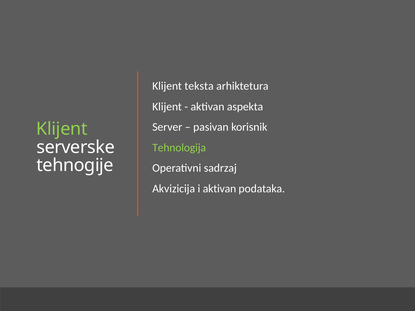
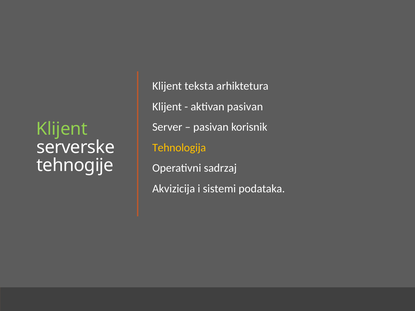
aktivan aspekta: aspekta -> pasivan (245, 107)
Tehnologija colour: light green -> yellow (179, 148)
i aktivan: aktivan -> sistemi (219, 189)
